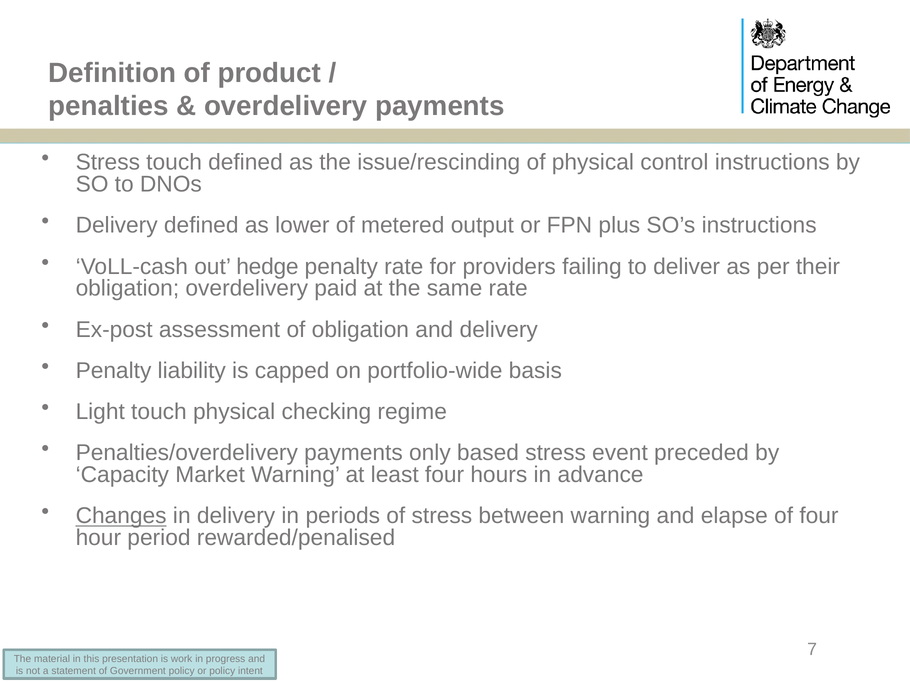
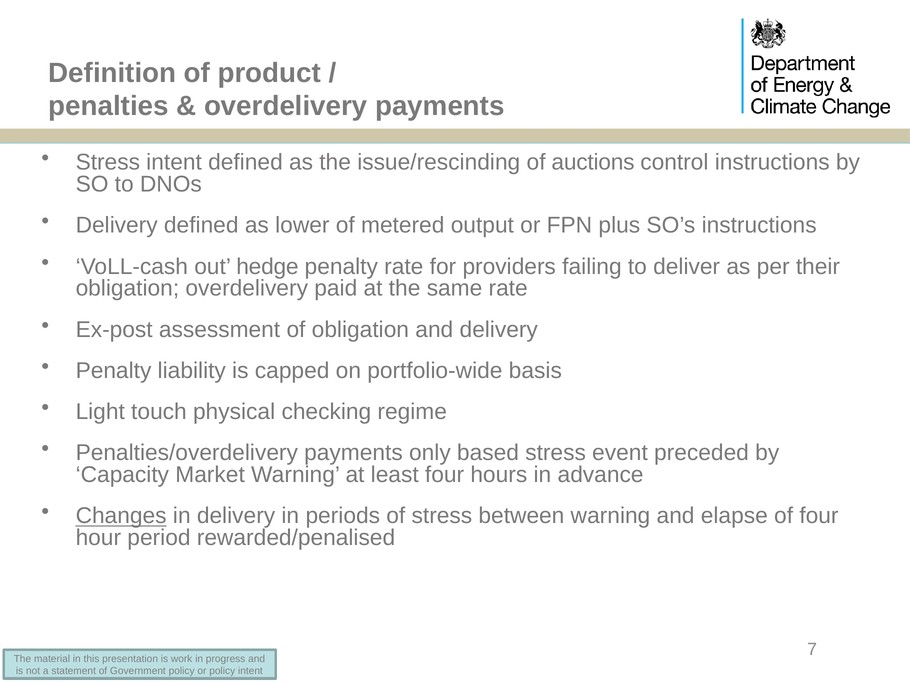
Stress touch: touch -> intent (174, 162)
of physical: physical -> auctions (593, 162)
